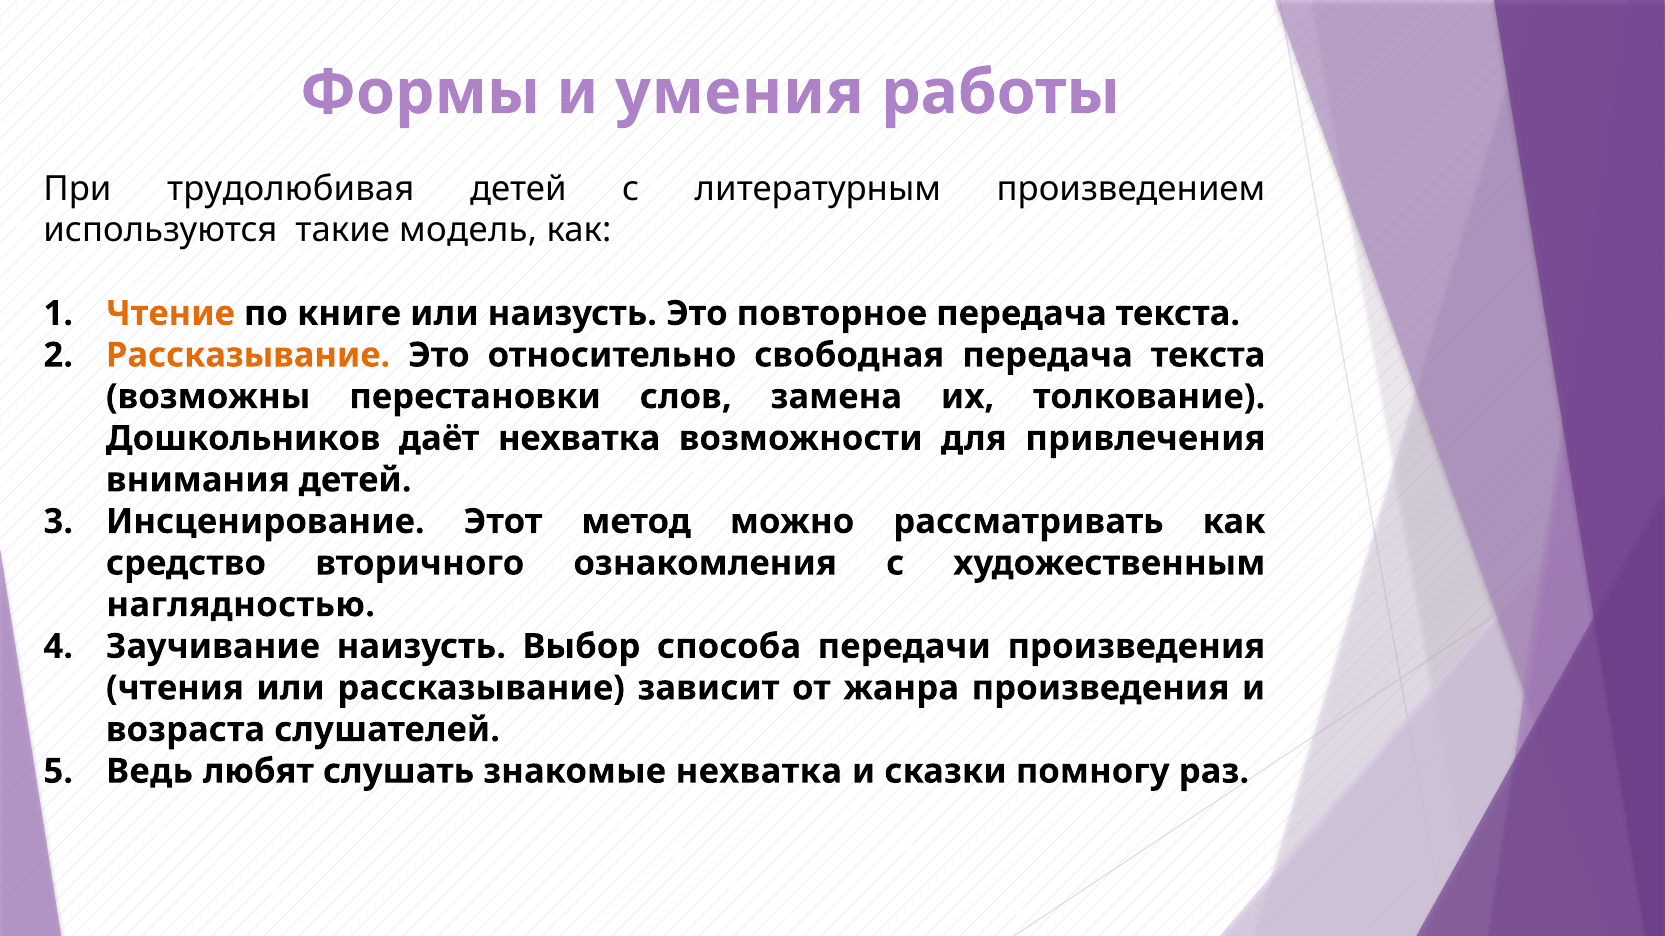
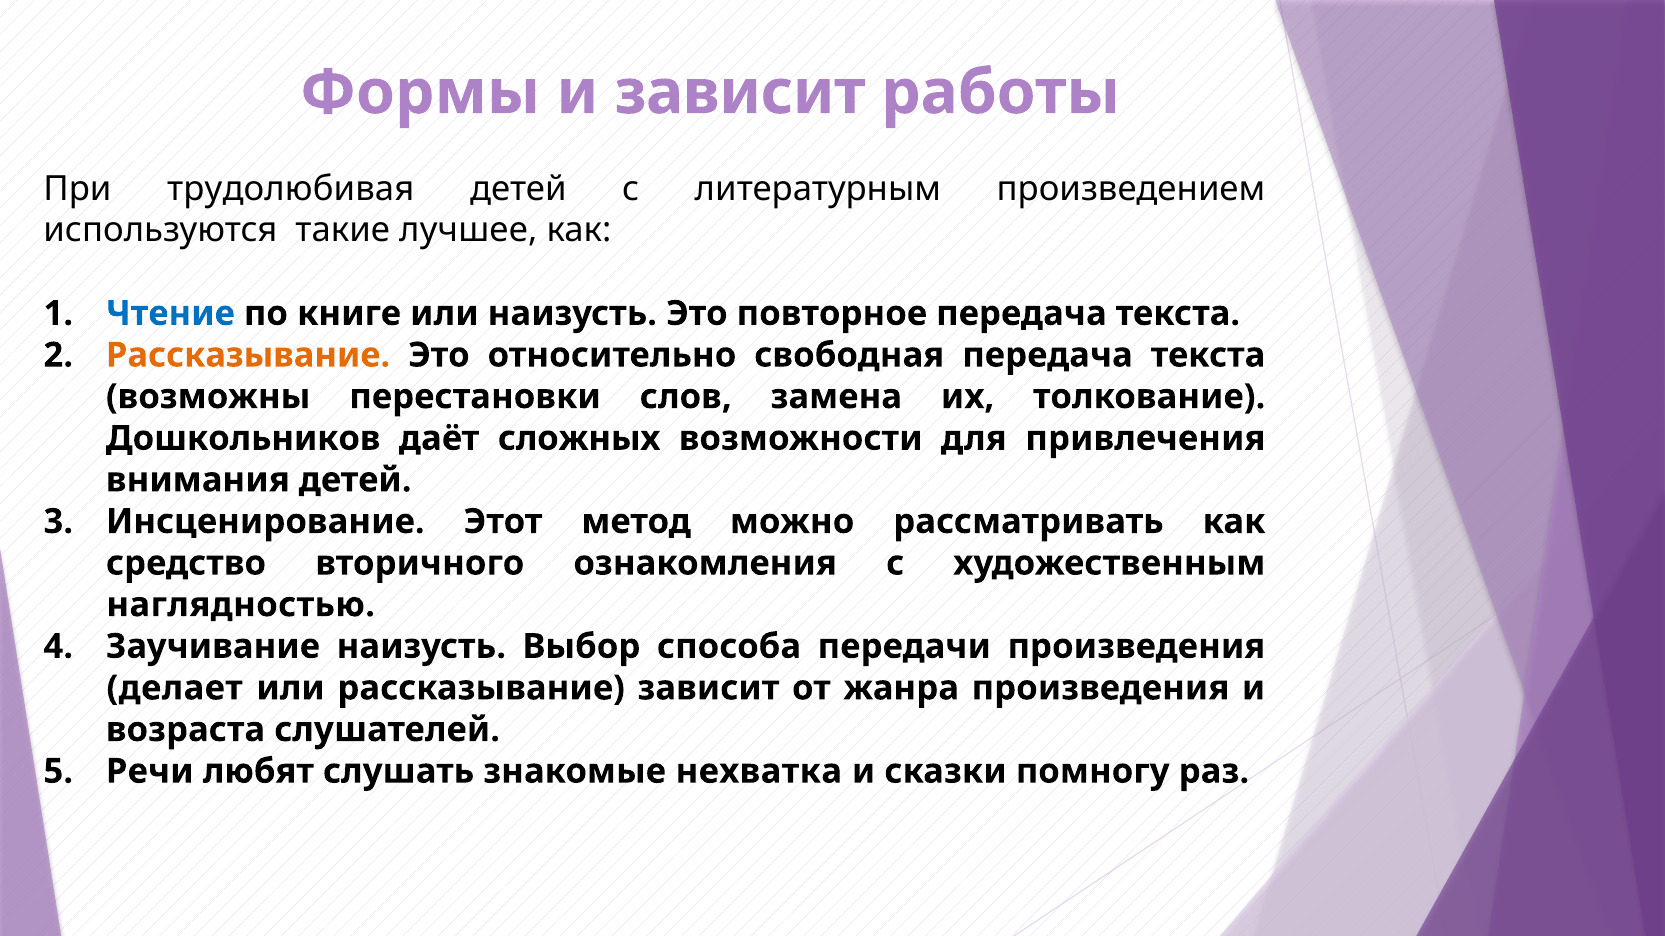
и умения: умения -> зависит (740, 93)
модель: модель -> лучшее (468, 230)
Чтение colour: orange -> blue (170, 314)
даёт нехватка: нехватка -> сложных (579, 439)
чтения: чтения -> делает (175, 688)
Ведь: Ведь -> Речи (150, 772)
